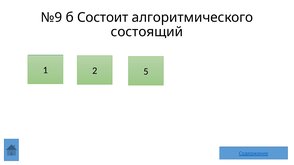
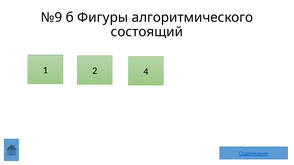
Состоит: Состоит -> Фигуры (103, 17)
5: 5 -> 4 (146, 72)
